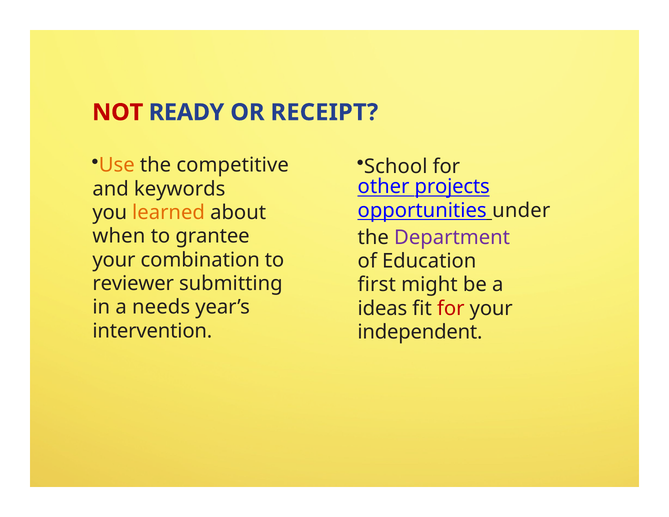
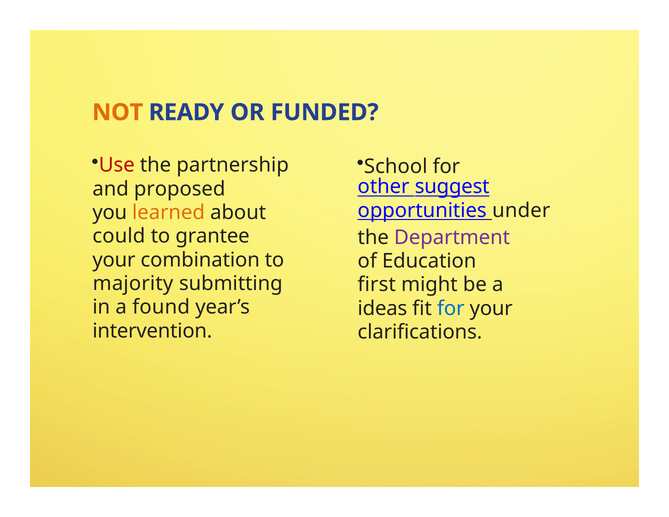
NOT colour: red -> orange (118, 112)
RECEIPT: RECEIPT -> FUNDED (325, 112)
Use colour: orange -> red (117, 165)
competitive: competitive -> partnership (233, 165)
projects: projects -> suggest (452, 187)
keywords: keywords -> proposed (180, 189)
when: when -> could (119, 236)
reviewer: reviewer -> majority (133, 284)
needs: needs -> found (161, 307)
for colour: red -> blue (451, 308)
independent: independent -> clarifications (420, 332)
